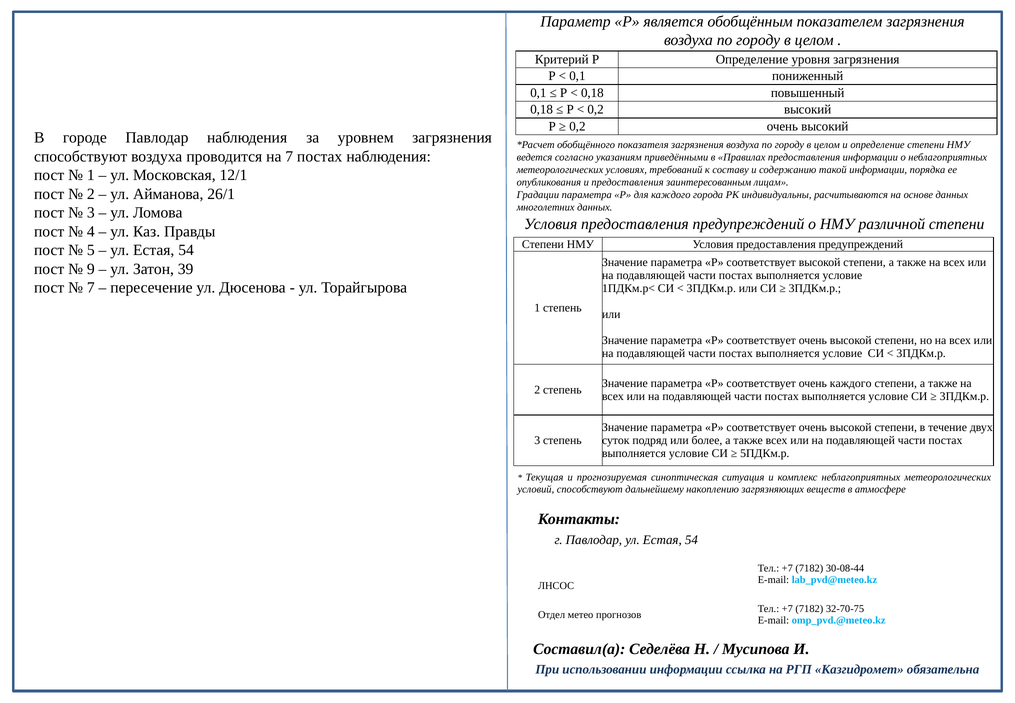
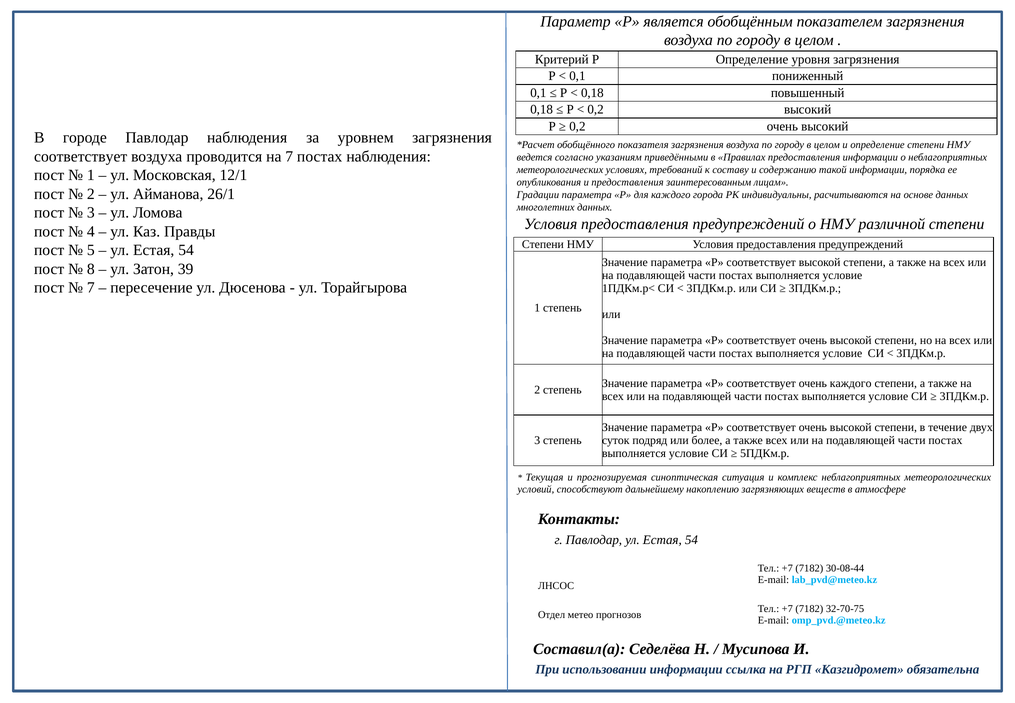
способствуют: способствуют -> соответствует (81, 156)
9: 9 -> 8 (91, 269)
